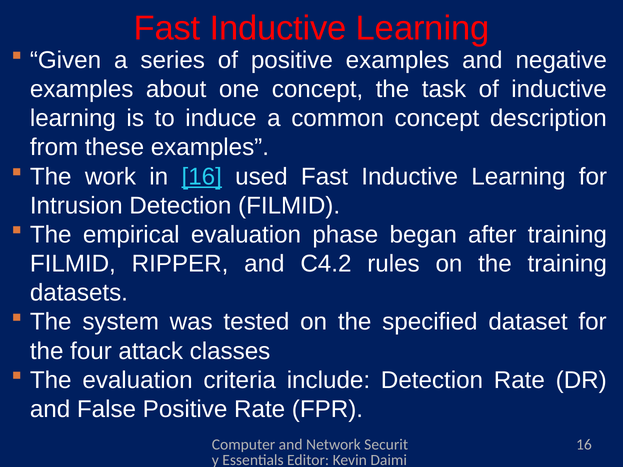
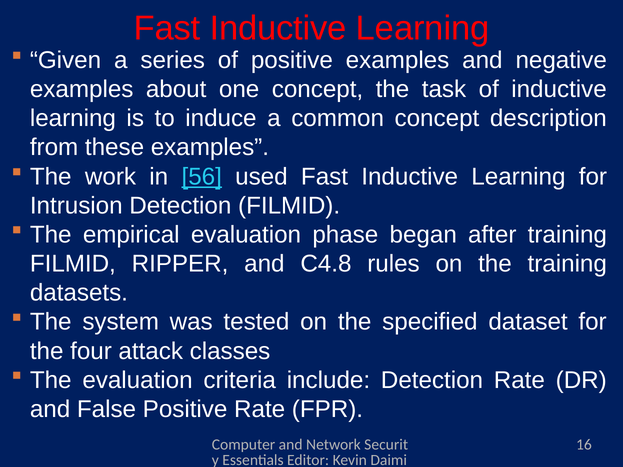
in 16: 16 -> 56 (202, 177)
C4.2: C4.2 -> C4.8 (326, 264)
